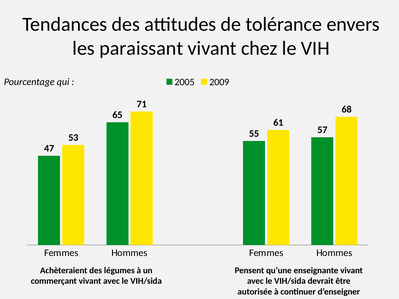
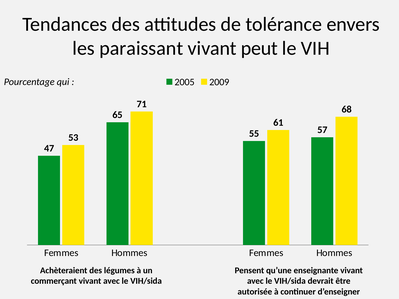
chez: chez -> peut (259, 48)
